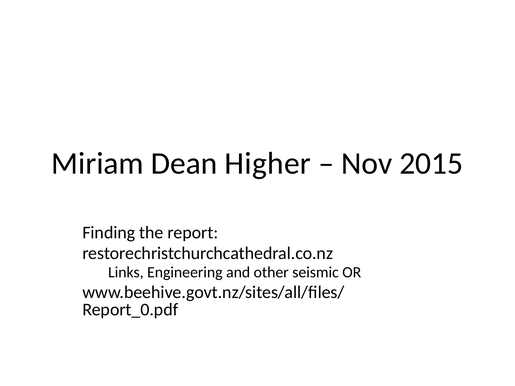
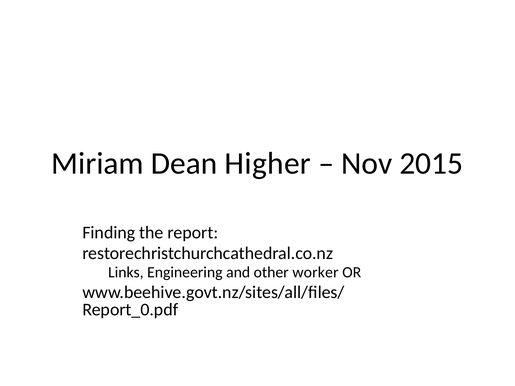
seismic: seismic -> worker (315, 273)
